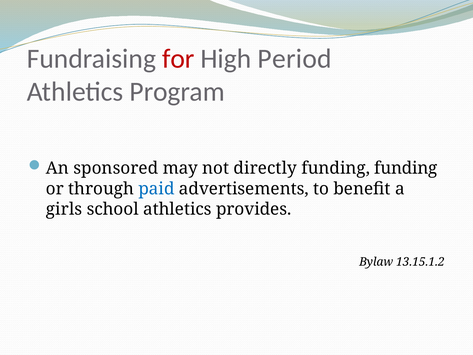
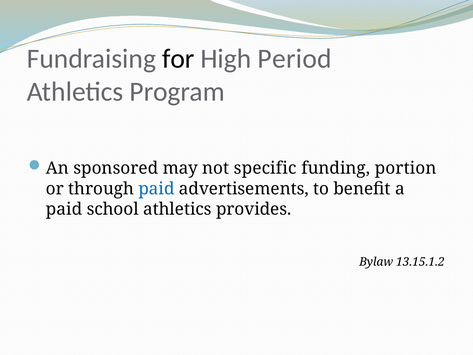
for colour: red -> black (178, 59)
directly: directly -> specific (265, 168)
funding funding: funding -> portion (406, 168)
girls: girls -> paid (64, 209)
